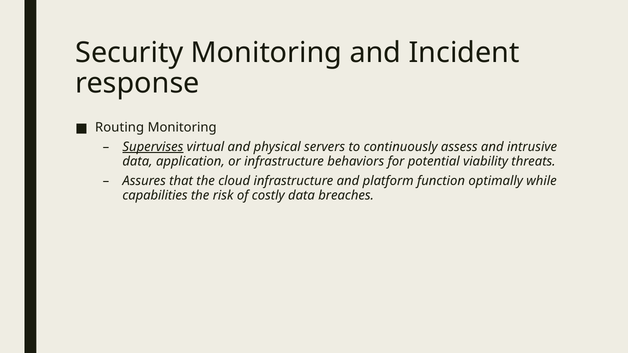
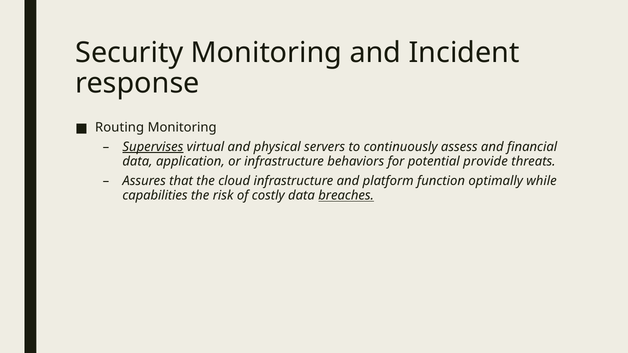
intrusive: intrusive -> financial (532, 147)
viability: viability -> provide (486, 162)
breaches underline: none -> present (346, 196)
